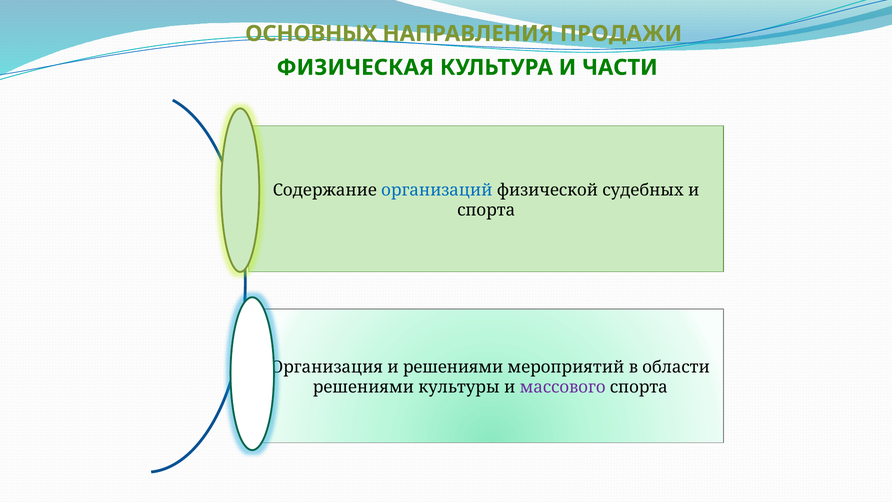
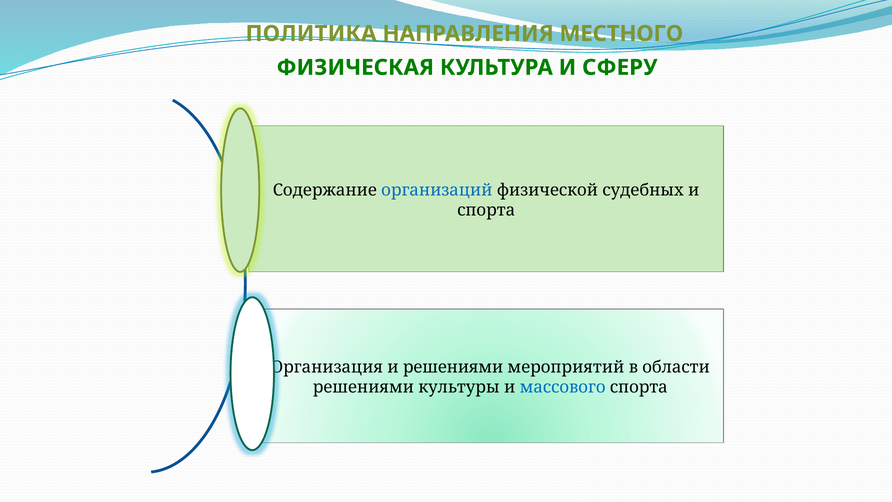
ОСНОВНЫХ: ОСНОВНЫХ -> ПОЛИТИКА (311, 34)
ПРОДАЖИ: ПРОДАЖИ -> МЕСТНОГО (621, 34)
ЧАСТИ: ЧАСТИ -> СФЕРУ (620, 67)
массового colour: purple -> blue (563, 387)
